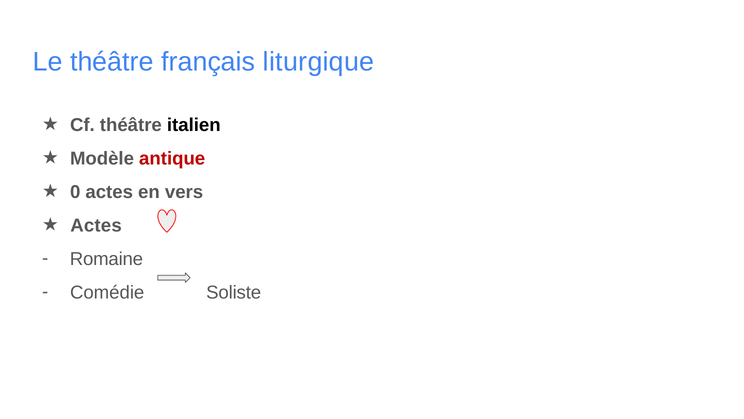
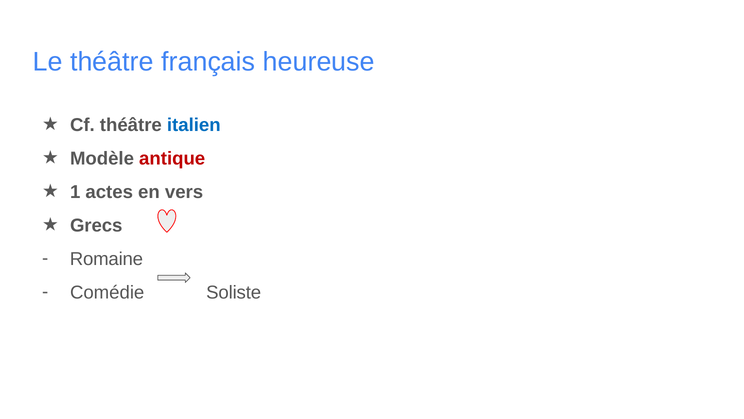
liturgique: liturgique -> heureuse (319, 62)
italien colour: black -> blue (194, 125)
0: 0 -> 1 (75, 192)
Actes: Actes -> Grecs (96, 225)
